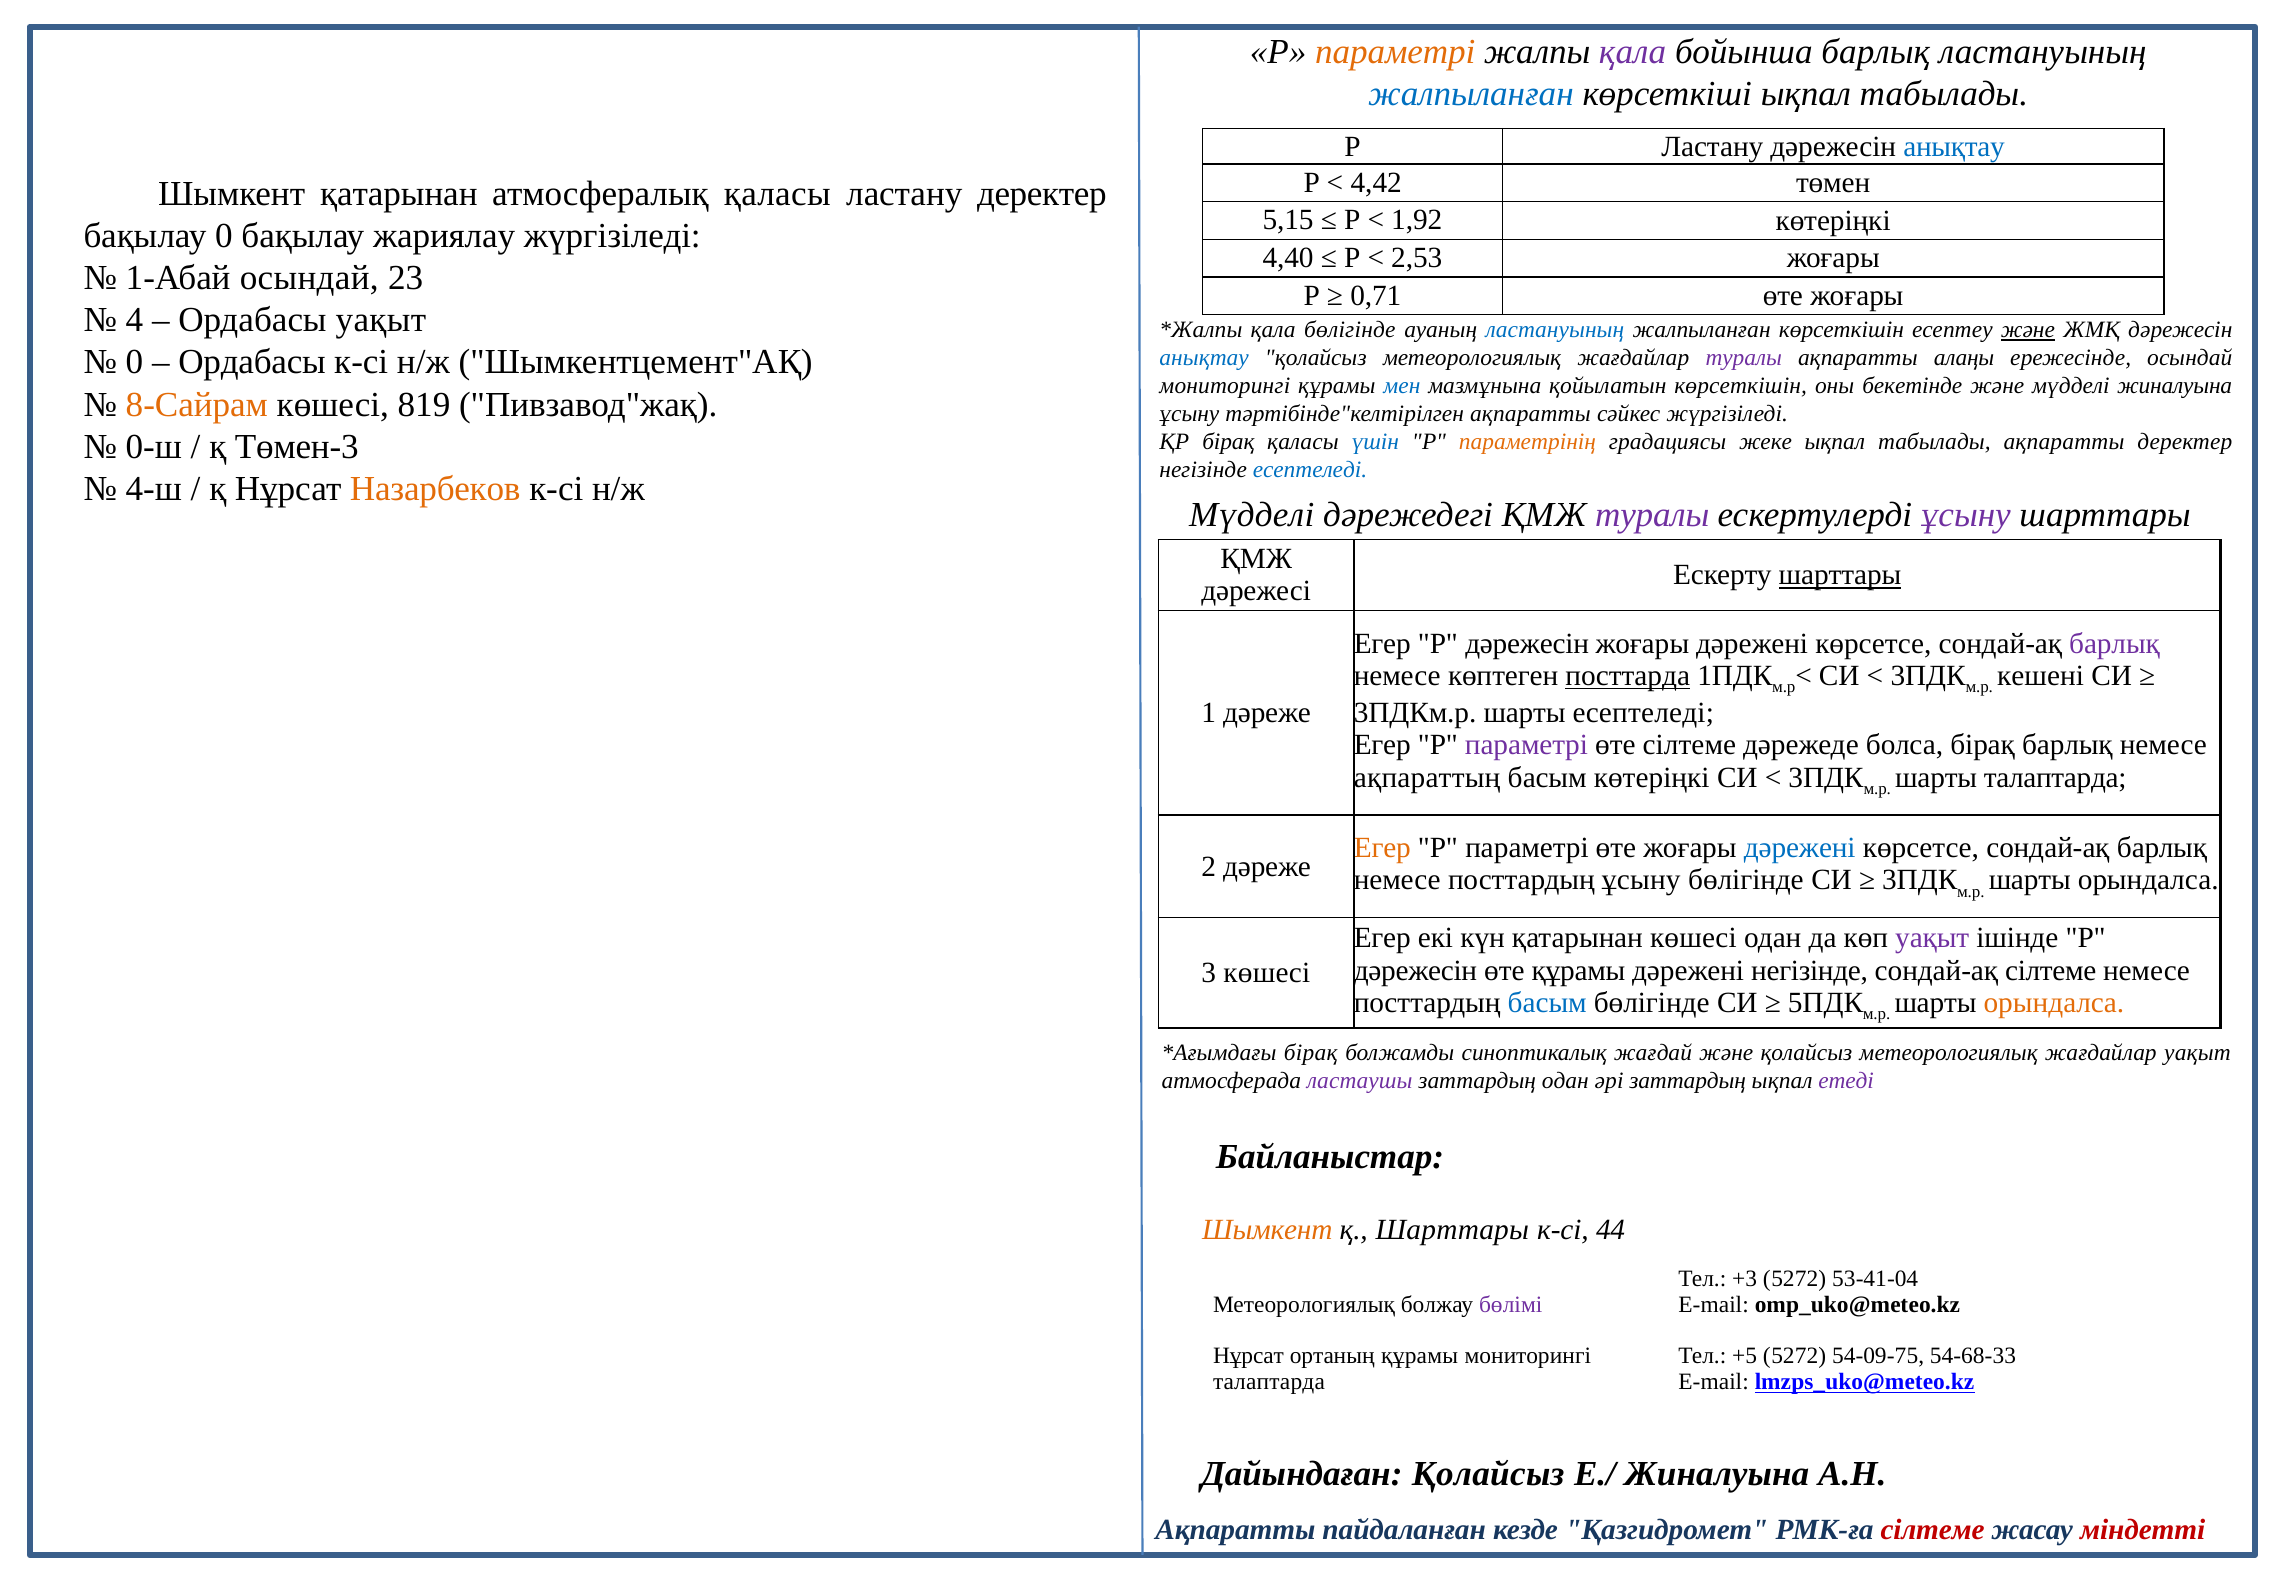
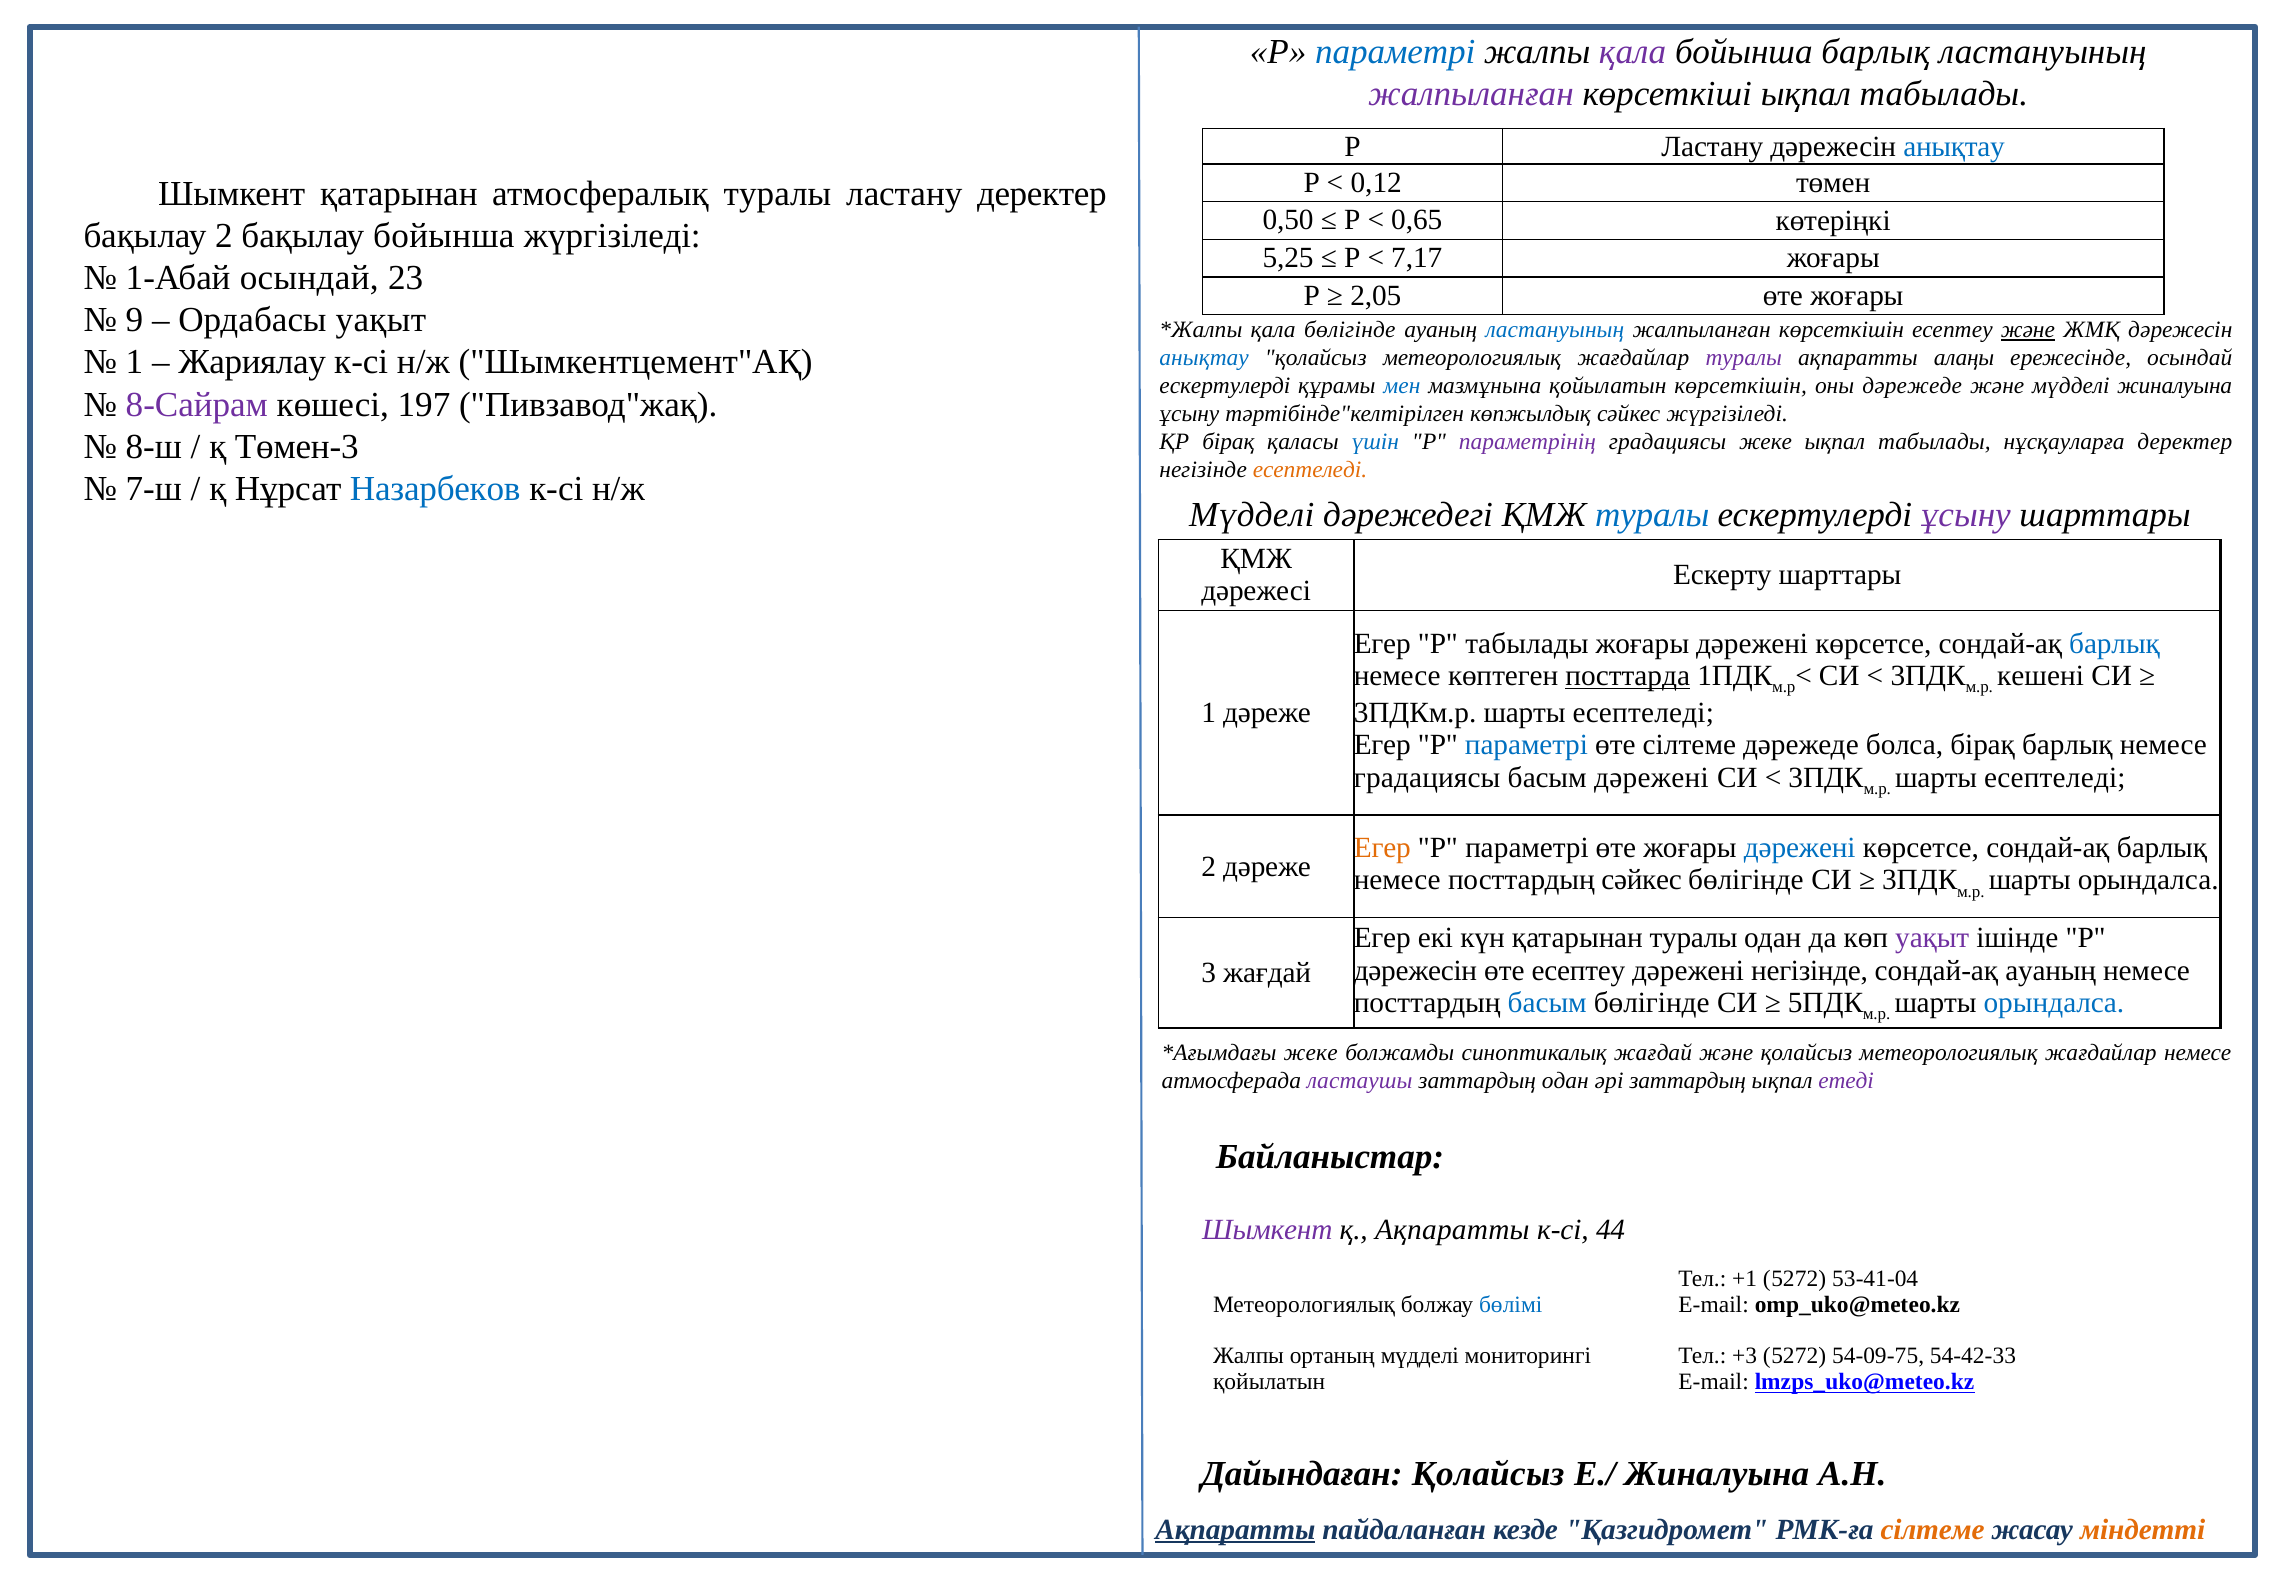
параметрі colour: orange -> blue (1395, 52)
жалпыланған colour: blue -> purple (1471, 94)
4,42: 4,42 -> 0,12 (1376, 182)
атмосфералық қаласы: қаласы -> туралы (777, 194)
5,15: 5,15 -> 0,50 (1288, 220)
1,92: 1,92 -> 0,65 (1417, 220)
бақылау 0: 0 -> 2 (224, 236)
бақылау жариялау: жариялау -> бойынша (444, 236)
4,40: 4,40 -> 5,25 (1288, 258)
2,53: 2,53 -> 7,17 (1417, 258)
0,71: 0,71 -> 2,05 (1376, 296)
4: 4 -> 9 (135, 320)
0: 0 -> 1 (135, 362)
Ордабасы: Ордабасы -> Жариялау (252, 362)
мониторингі: мониторингі -> ескертулерді (1225, 386)
оны бекетінде: бекетінде -> дәрежеде (1912, 386)
8-Сайрам colour: orange -> purple (197, 405)
819: 819 -> 197 (424, 405)
тәртібінде"келтірілген ақпаратты: ақпаратты -> көпжылдық (1530, 414)
0-ш: 0-ш -> 8-ш (154, 447)
параметрінің colour: orange -> purple (1527, 442)
табылады ақпаратты: ақпаратты -> нұсқауларға (2064, 442)
есептеледі colour: blue -> orange (1310, 470)
4-ш: 4-ш -> 7-ш (154, 489)
Назарбеков colour: orange -> blue (435, 489)
туралы colour: purple -> blue (1652, 515)
шарттары underline: present -> none (1840, 575)
Егер Р дәрежесін: дәрежесін -> табылады (1527, 644)
барлық colour: purple -> blue (2115, 644)
параметрі colour: purple -> blue (1526, 745)
ақпараттың: ақпараттың -> градациясы (1427, 777)
басым көтеріңкі: көтеріңкі -> дәрежені (1652, 777)
талаптарда: талаптарда -> есептеледі (2055, 777)
посттардың ұсыну: ұсыну -> сәйкес (1642, 880)
қатарынан көшесі: көшесі -> туралы (1694, 938)
өте құрамы: құрамы -> есептеу (1578, 971)
сондай-ақ сілтеме: сілтеме -> ауаның (2051, 971)
3 көшесі: көшесі -> жағдай (1267, 973)
орындалса colour: orange -> blue (2054, 1003)
бірақ: бірақ -> жеке (1311, 1053)
жағдайлар уақыт: уақыт -> немесе (2198, 1053)
Шымкент colour: orange -> purple (1267, 1229)
қ Шарттары: Шарттары -> Ақпаратты (1452, 1229)
+3: +3 -> +1 (1745, 1278)
бөлімі colour: purple -> blue (1511, 1304)
Нұрсат: Нұрсат -> Жалпы (1248, 1356)
ортаның құрамы: құрамы -> мүдделі (1420, 1356)
+5: +5 -> +3 (1745, 1356)
54-68-33: 54-68-33 -> 54-42-33 (1973, 1356)
талаптарда: талаптарда -> қойылатын (1269, 1382)
Ақпаратты underline: none -> present (1235, 1529)
сілтеме colour: red -> orange (1933, 1529)
міндетті colour: red -> orange (2143, 1529)
